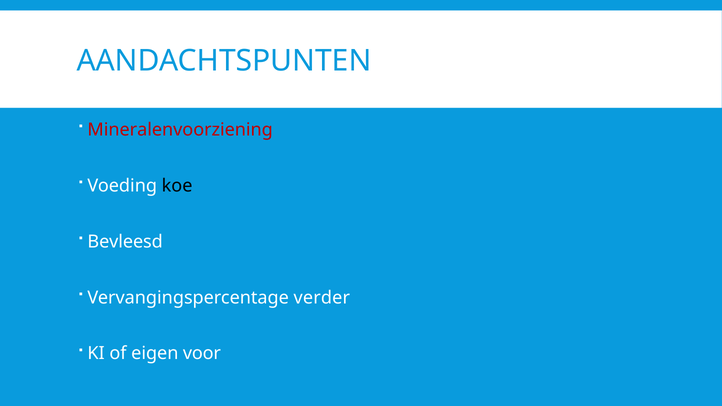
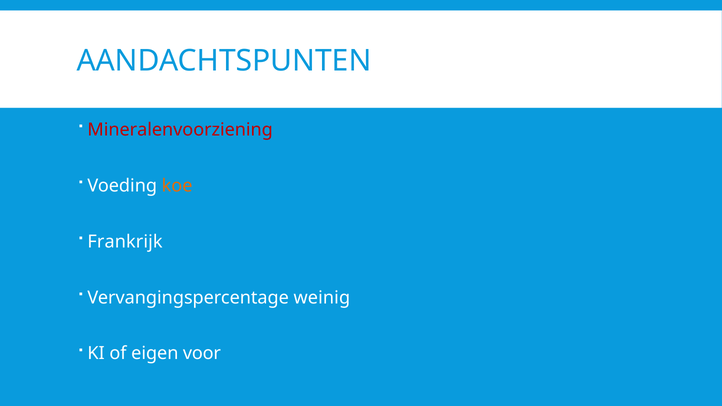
koe colour: black -> orange (177, 186)
Bevleesd: Bevleesd -> Frankrijk (125, 242)
verder: verder -> weinig (322, 298)
